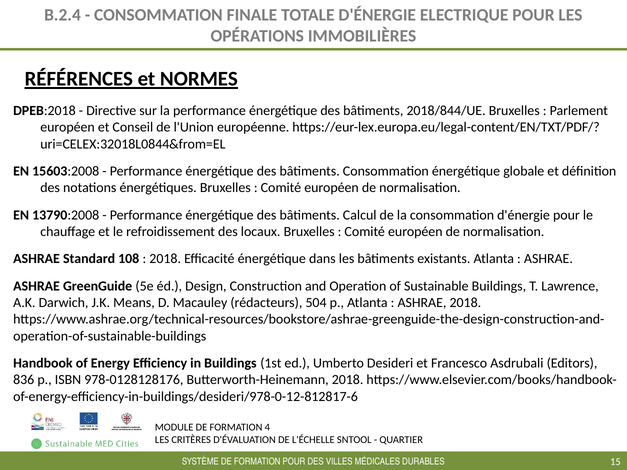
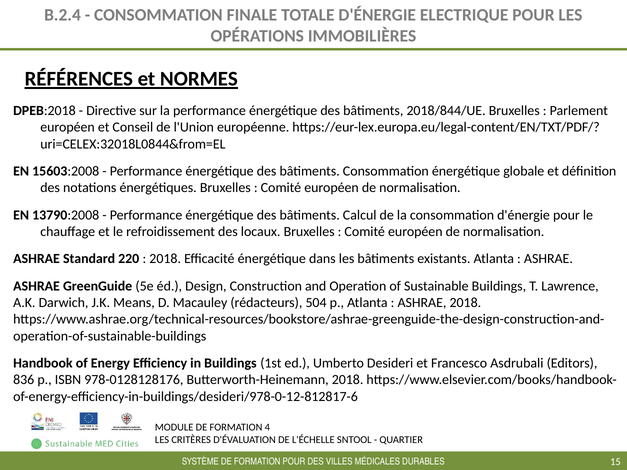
108: 108 -> 220 (129, 259)
